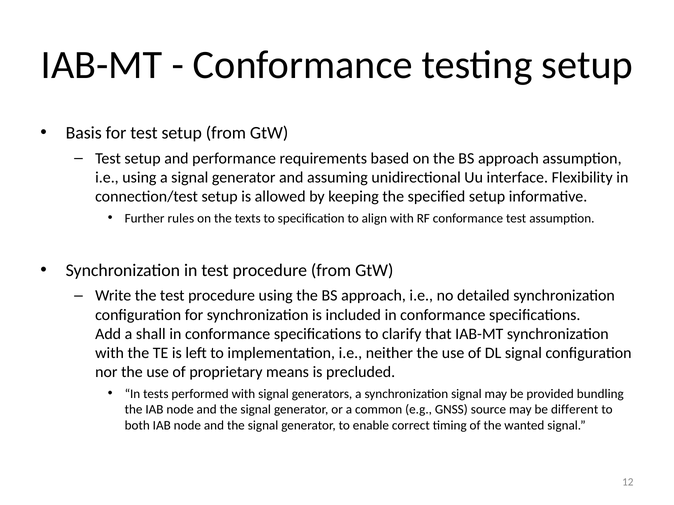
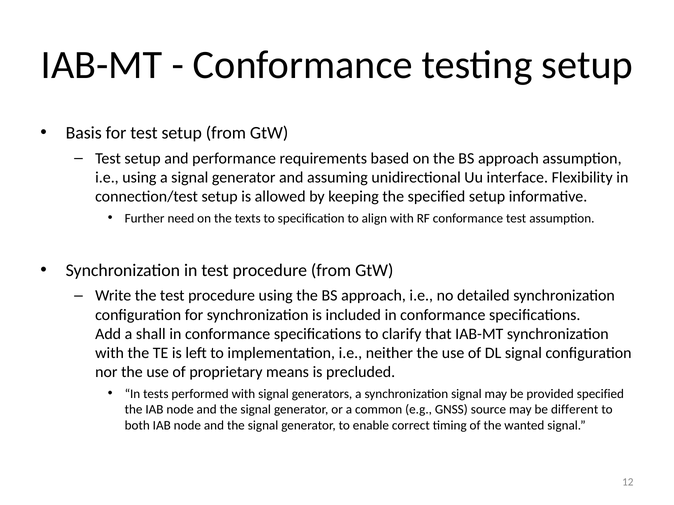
rules: rules -> need (181, 218)
provided bundling: bundling -> specified (600, 394)
